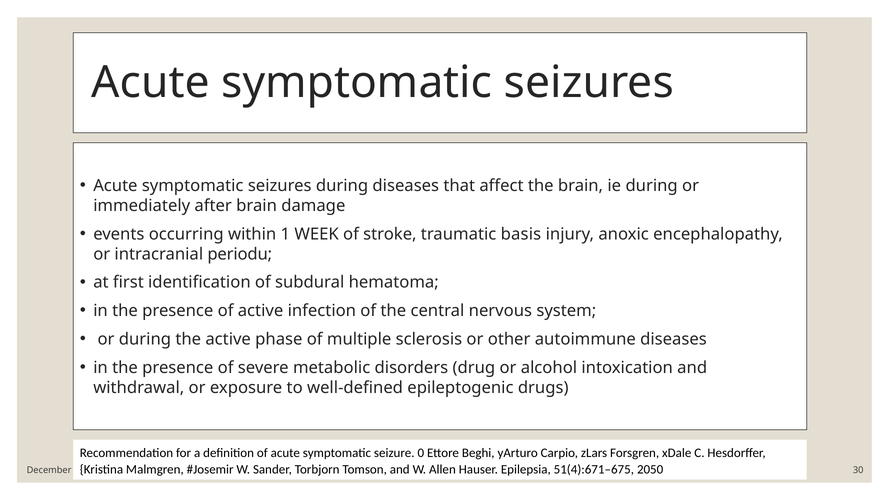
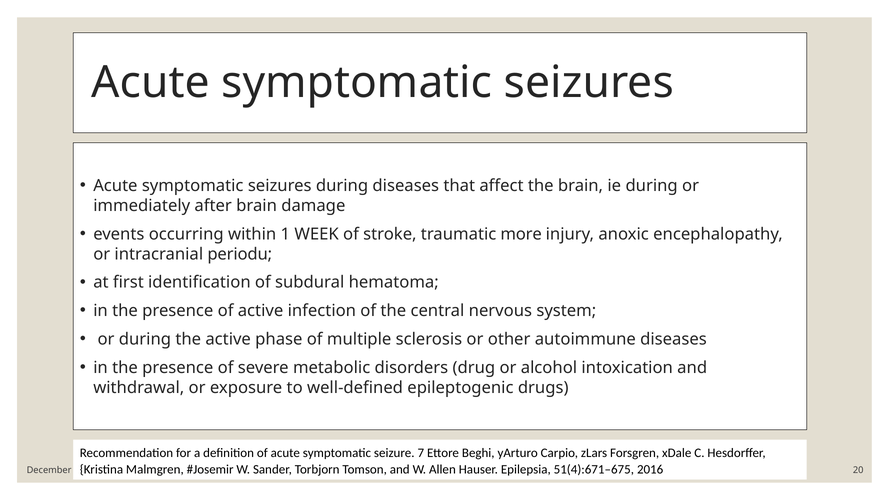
basis: basis -> more (521, 234)
0: 0 -> 7 (421, 453)
2050: 2050 -> 2016 (650, 469)
30: 30 -> 20 (858, 470)
